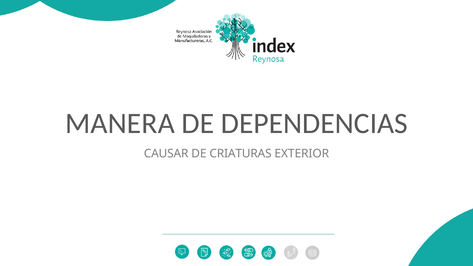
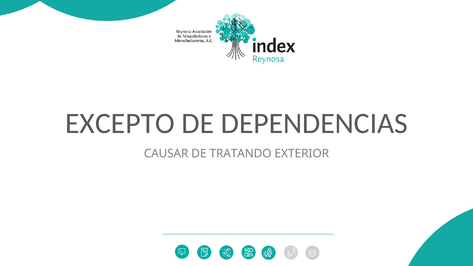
MANERA: MANERA -> EXCEPTO (120, 123)
CRIATURAS: CRIATURAS -> TRATANDO (241, 154)
